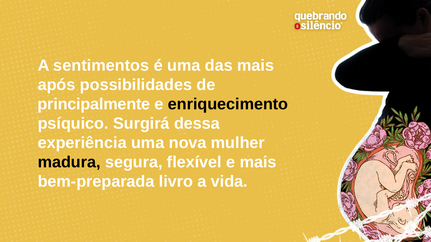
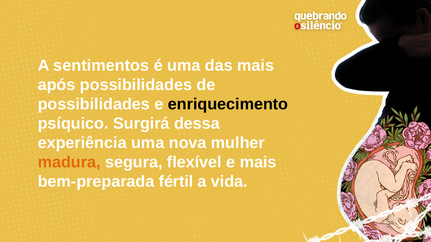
principalmente: principalmente -> possibilidades (94, 104)
madura colour: black -> orange (69, 163)
livro: livro -> fértil (176, 182)
